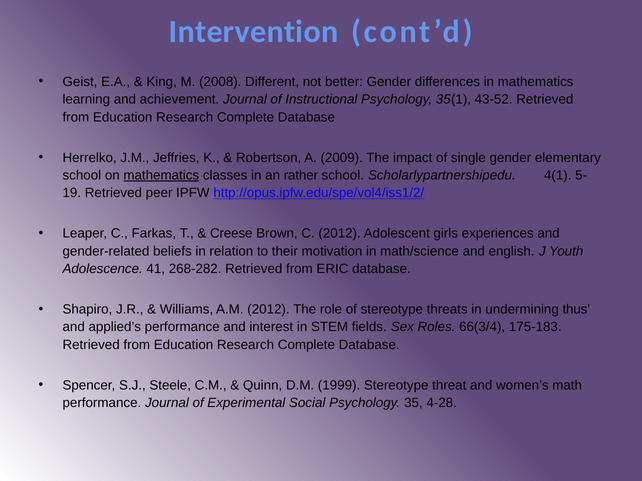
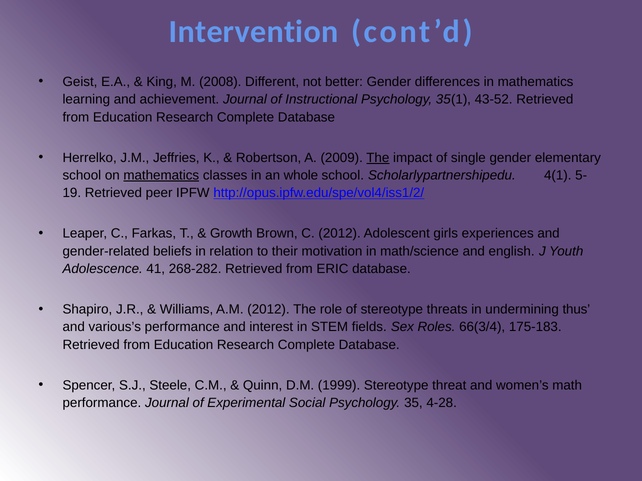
The underline: none -> present (378, 158)
rather: rather -> whole (301, 176)
Creese: Creese -> Growth (231, 234)
applied’s: applied’s -> various’s (115, 327)
